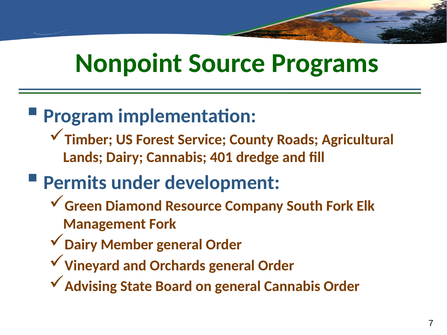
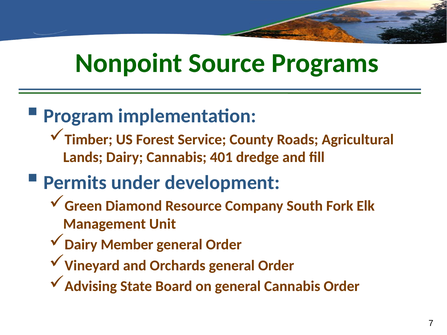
Management Fork: Fork -> Unit (163, 224)
